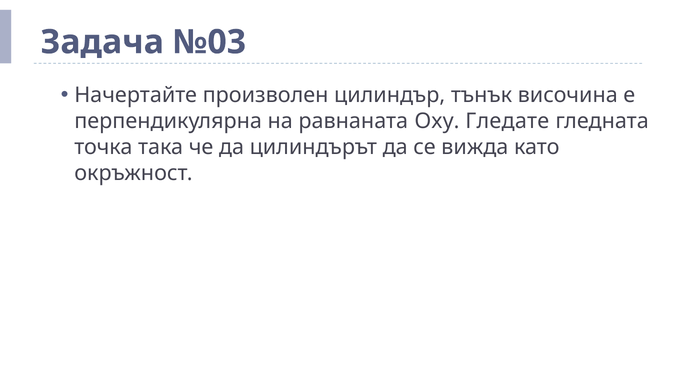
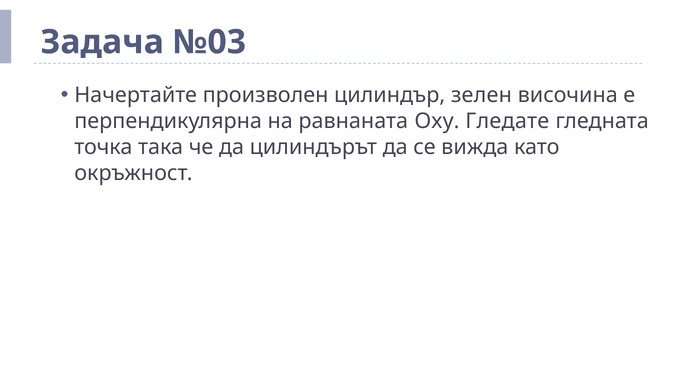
тънък: тънък -> зелен (481, 95)
